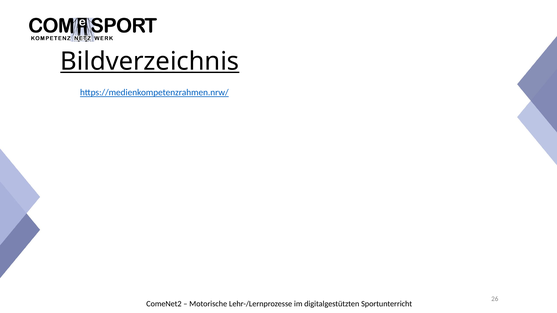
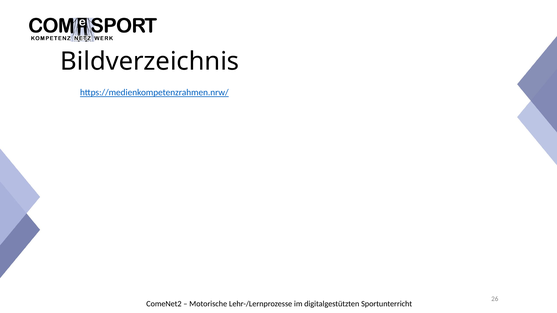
Bildverzeichnis underline: present -> none (150, 61)
